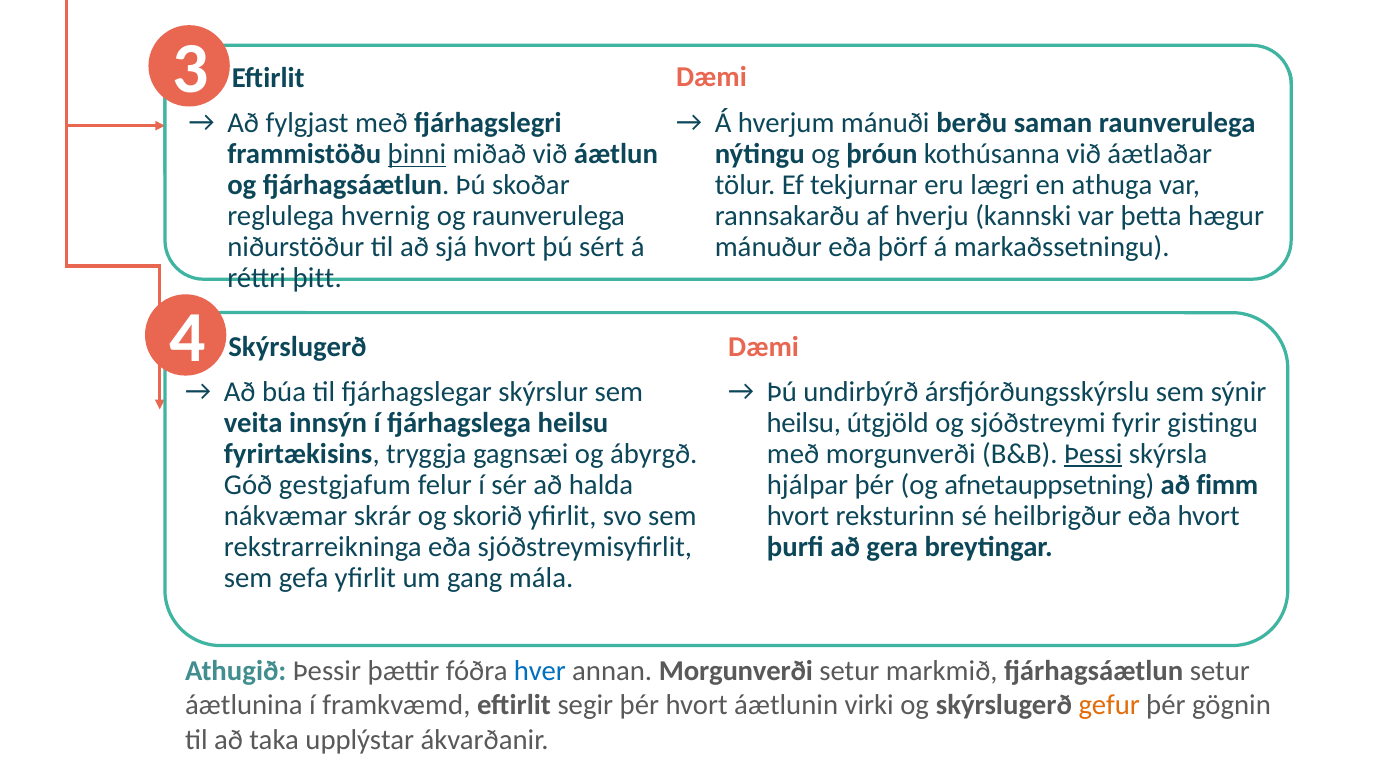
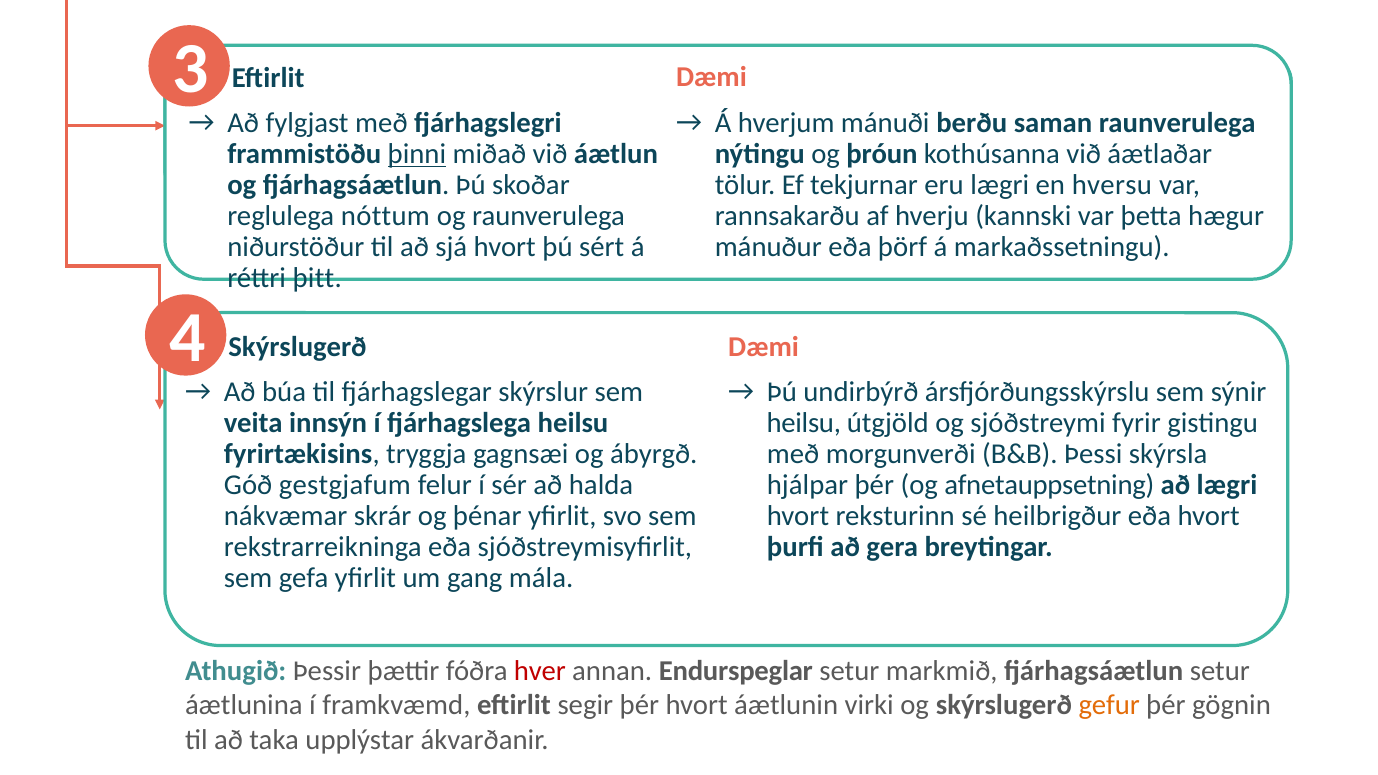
athuga: athuga -> hversu (1112, 185)
hvernig: hvernig -> nóttum (385, 216)
Þessi underline: present -> none (1093, 454)
að fimm: fimm -> lægri (1227, 485)
skorið: skorið -> þénar (487, 516)
hver colour: blue -> red (540, 671)
annan Morgunverði: Morgunverði -> Endurspeglar (736, 671)
